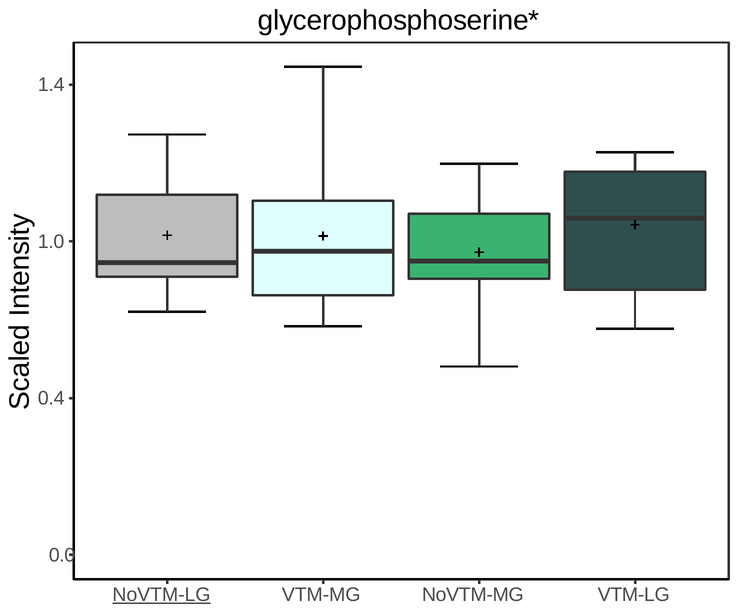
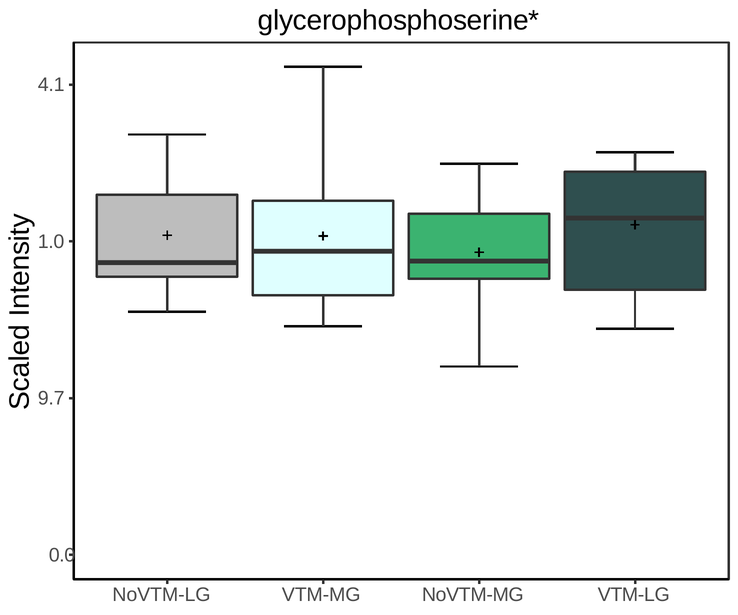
1.4: 1.4 -> 4.1 (51, 85)
0.4: 0.4 -> 9.7 (51, 398)
NoVTM-LG underline: present -> none (161, 595)
